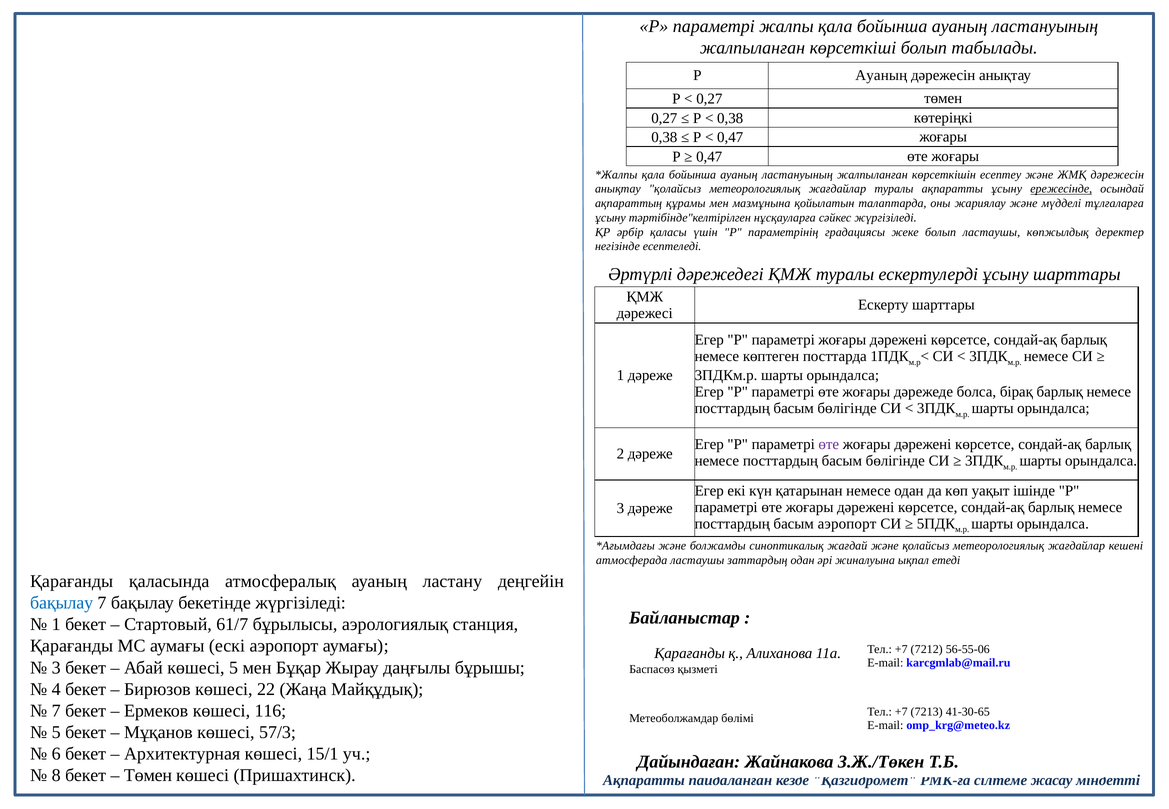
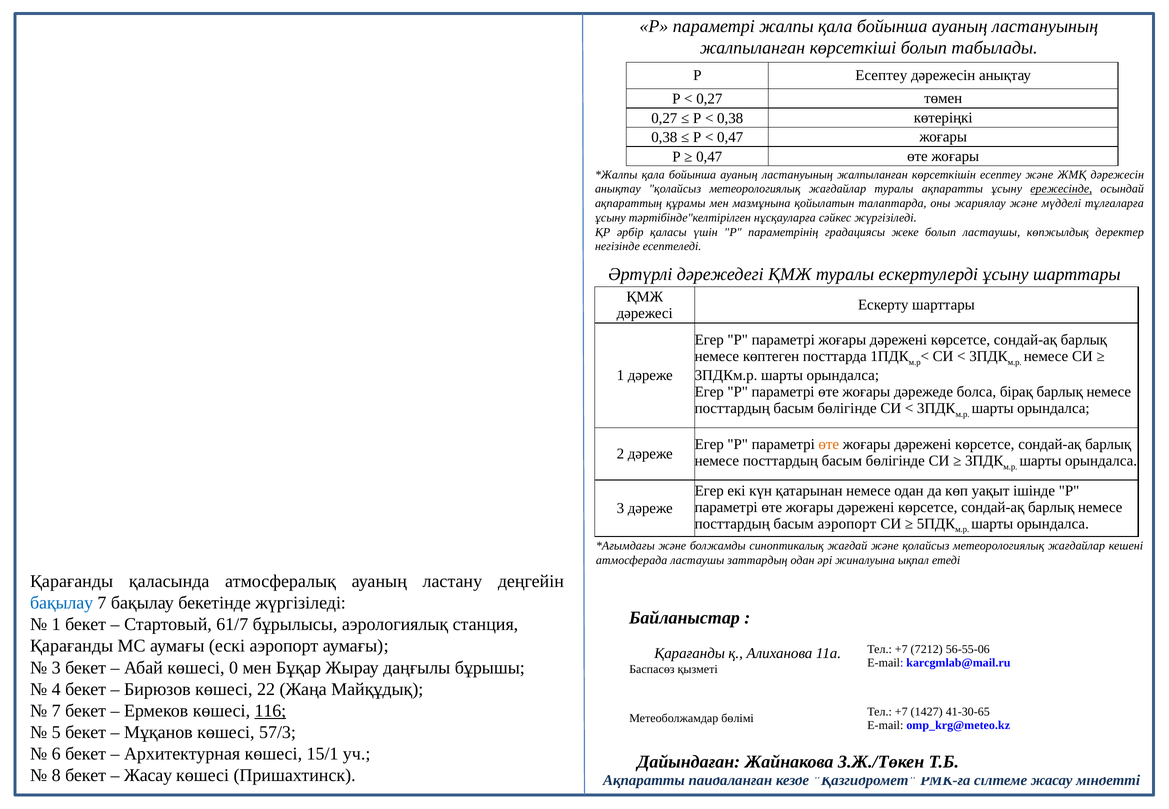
Р Ауаның: Ауаның -> Есептеу (881, 76)
өте colour: purple -> orange (829, 445)
көшесі 5: 5 -> 0 (234, 668)
116 underline: none -> present (270, 711)
7213: 7213 -> 1427 (927, 712)
Төмен: Төмен -> Жасау (148, 776)
